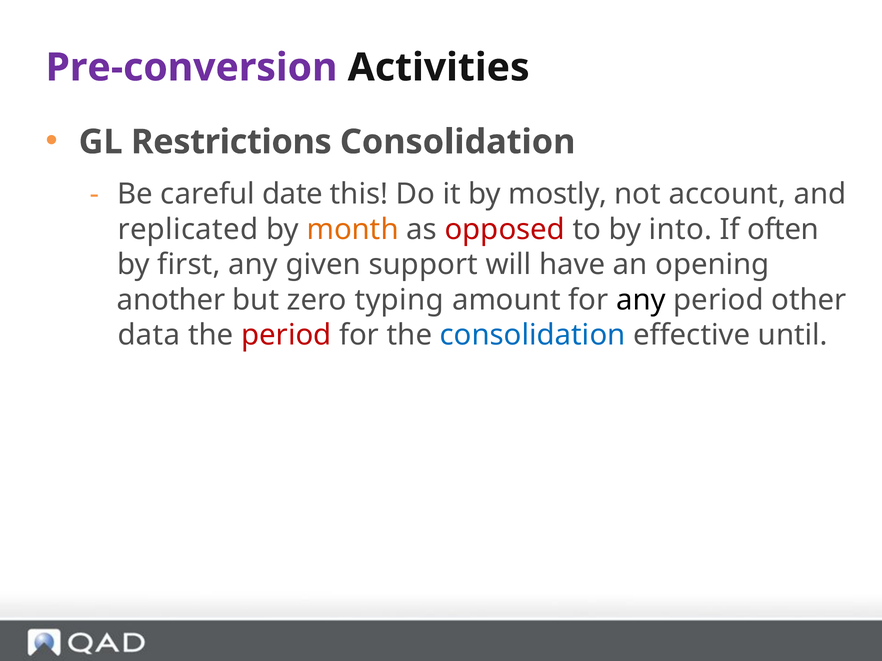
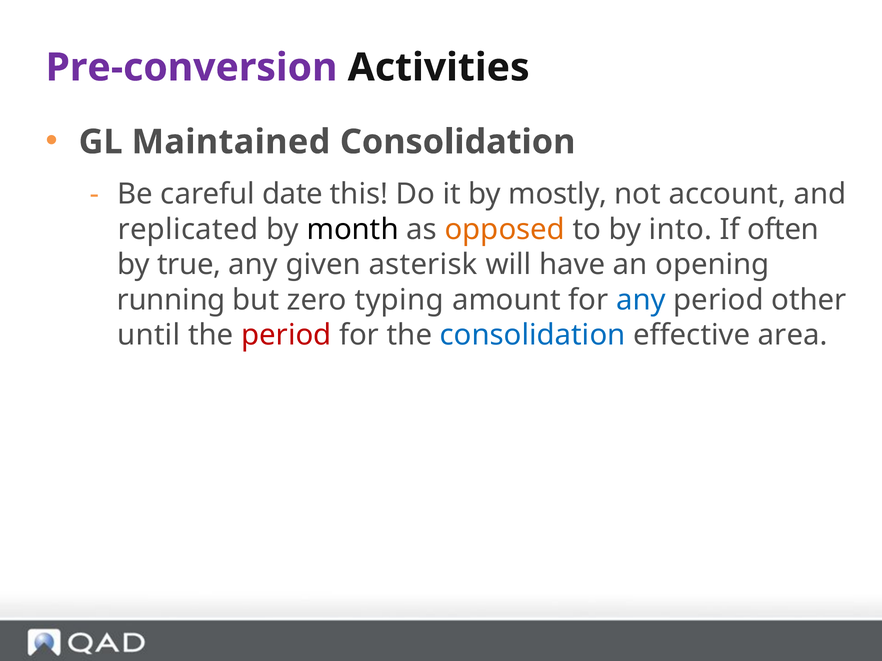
Restrictions: Restrictions -> Maintained (231, 142)
month colour: orange -> black (353, 230)
opposed colour: red -> orange (505, 230)
first: first -> true (189, 265)
support: support -> asterisk (423, 265)
another: another -> running (171, 300)
any colour: black -> blue (641, 300)
data: data -> until (149, 336)
until: until -> area (793, 336)
